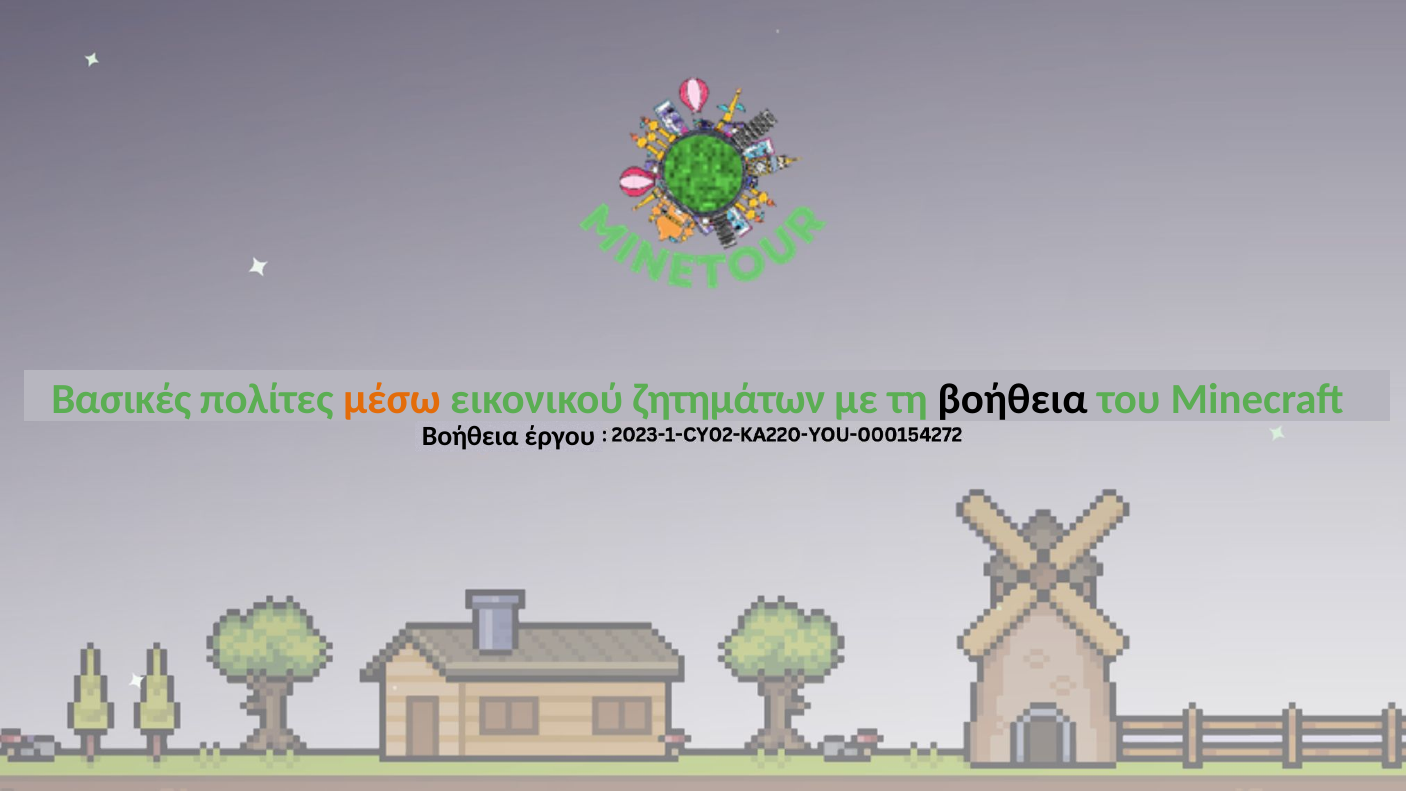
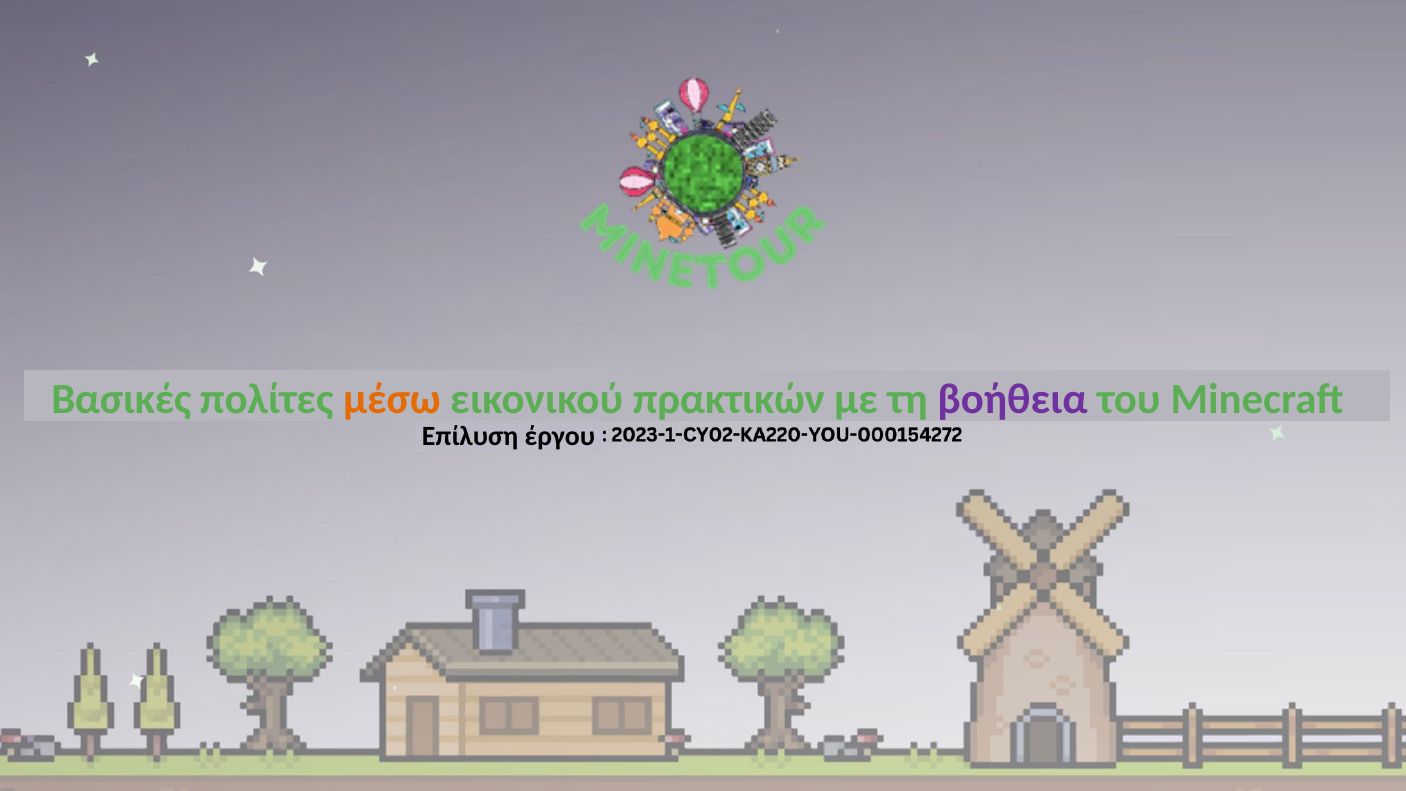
ζητημάτων: ζητημάτων -> πρακτικών (729, 399)
βοήθεια colour: black -> purple (1013, 399)
Βοήθεια: Βοήθεια -> Επίλυση (470, 436)
